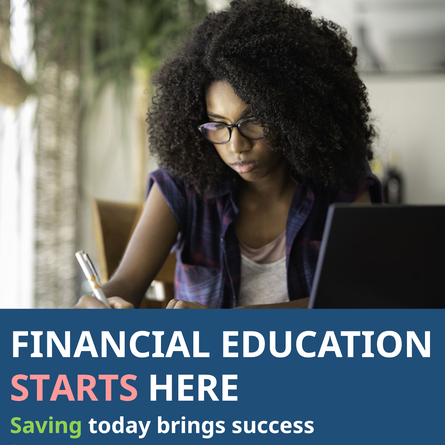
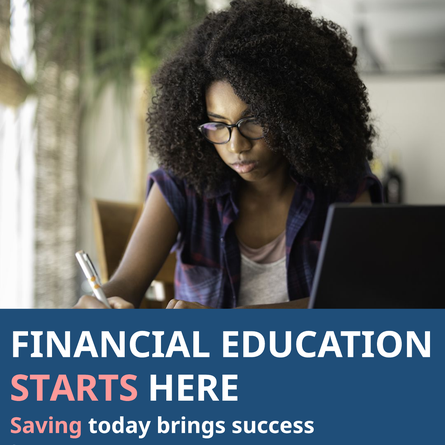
Saving colour: light green -> pink (46, 426)
